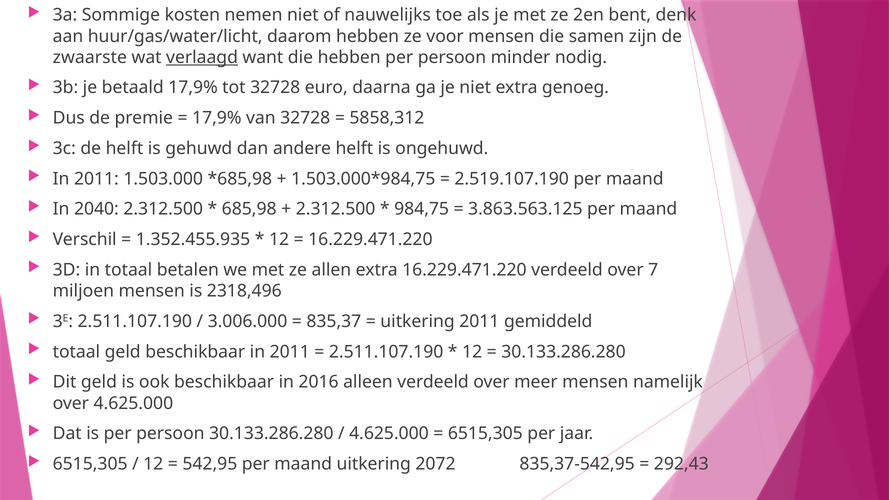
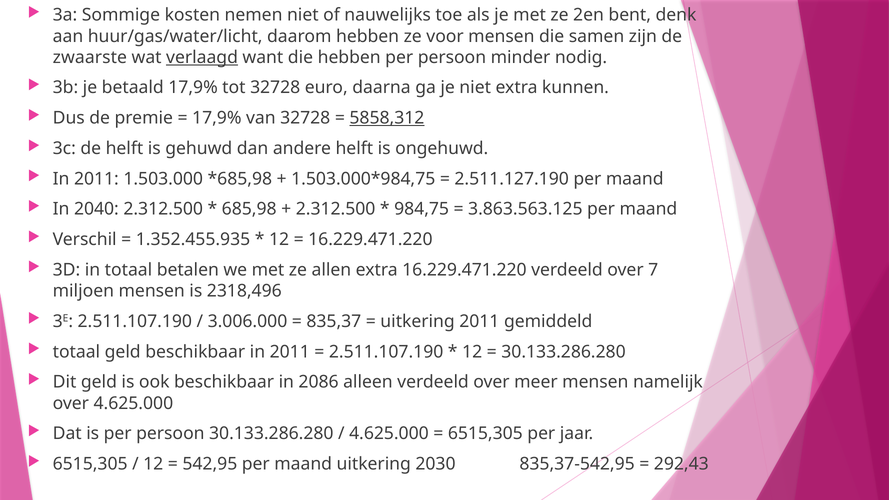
genoeg: genoeg -> kunnen (575, 88)
5858,312 underline: none -> present (387, 118)
2.519.107.190: 2.519.107.190 -> 2.511.127.190 (512, 179)
2016: 2016 -> 2086 (319, 382)
2072: 2072 -> 2030 (436, 464)
